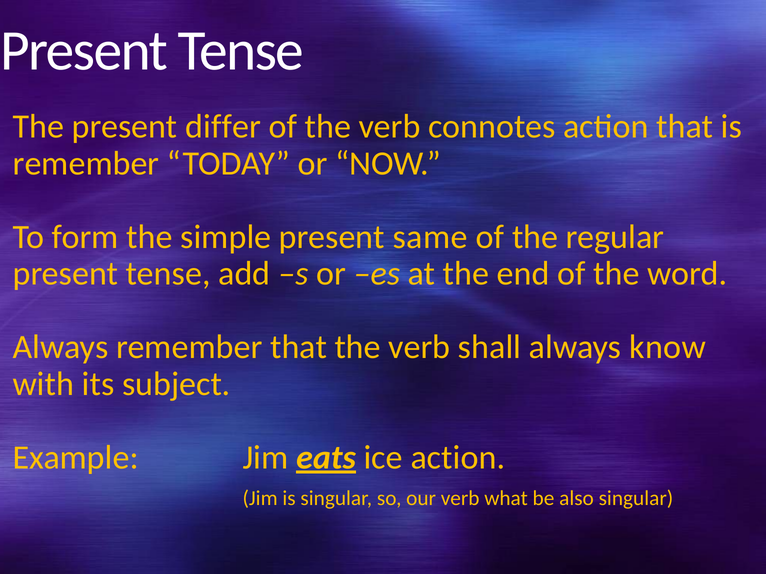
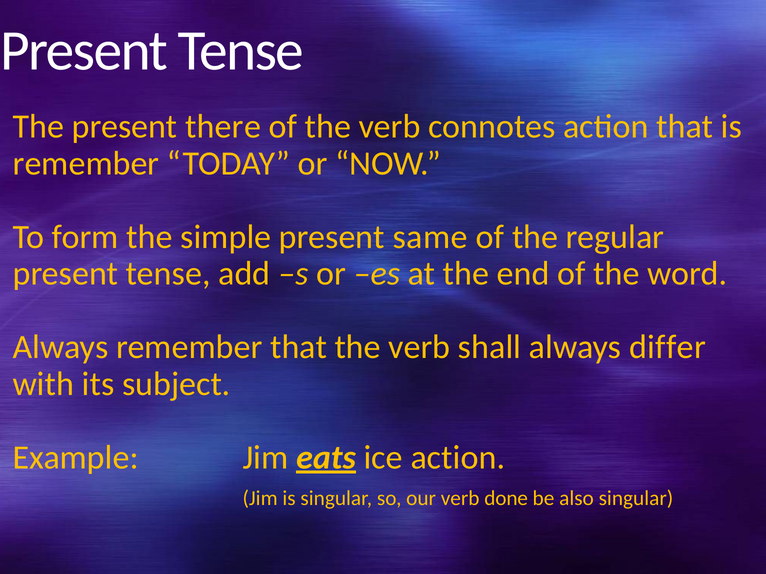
differ: differ -> there (223, 127)
know: know -> differ (668, 347)
what: what -> done (506, 499)
